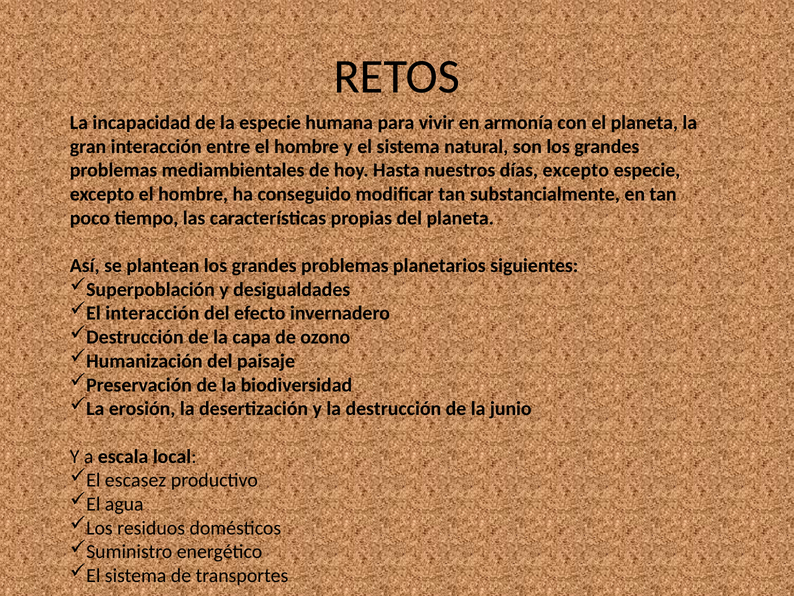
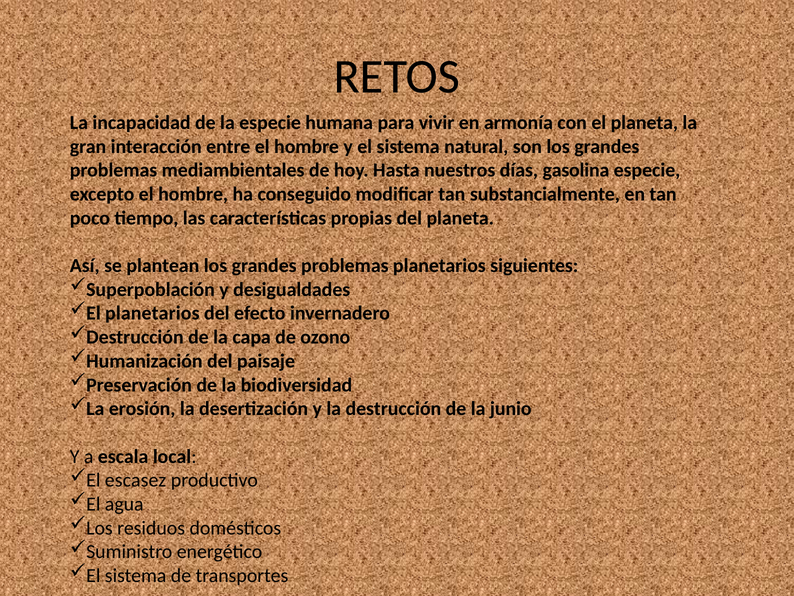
días excepto: excepto -> gasolina (576, 170)
El interacción: interacción -> planetarios (152, 313)
